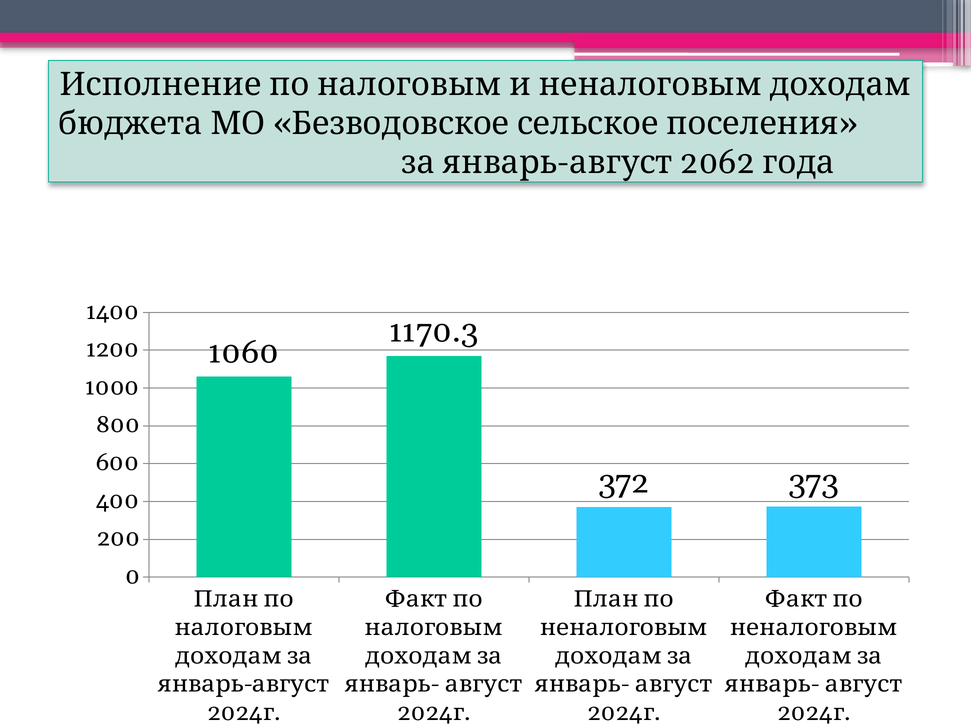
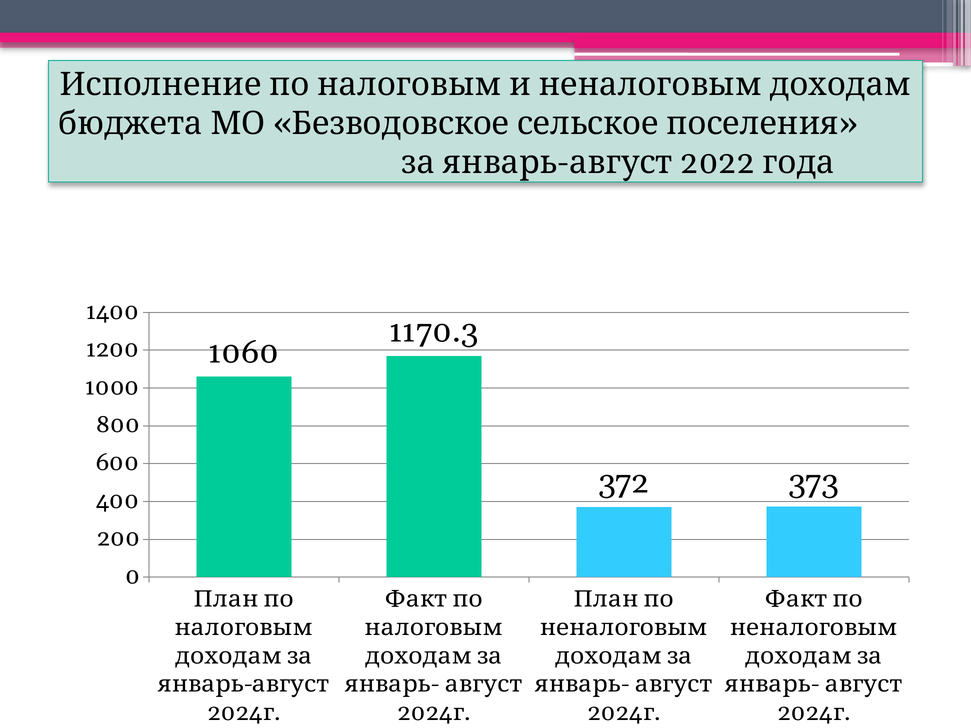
2062: 2062 -> 2022 (718, 162)
